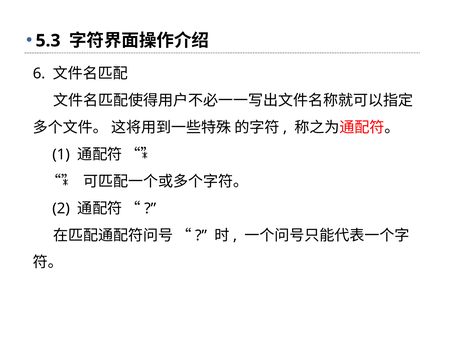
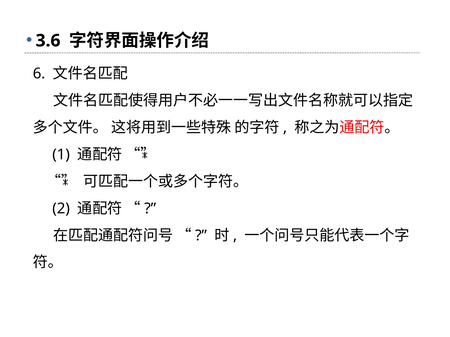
5.3: 5.3 -> 3.6 (48, 41)
